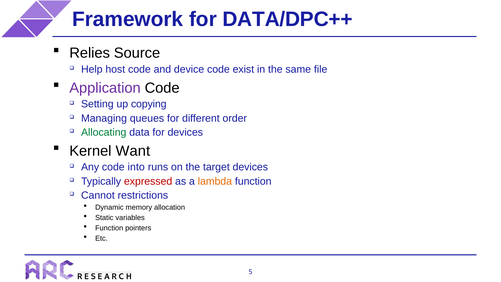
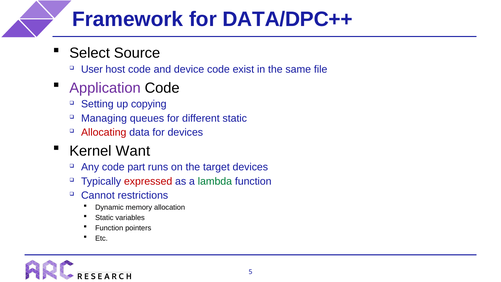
Relies: Relies -> Select (90, 53)
Help: Help -> User (92, 69)
different order: order -> static (235, 118)
Allocating colour: green -> red (104, 132)
into: into -> part (136, 167)
lambda colour: orange -> green (215, 181)
